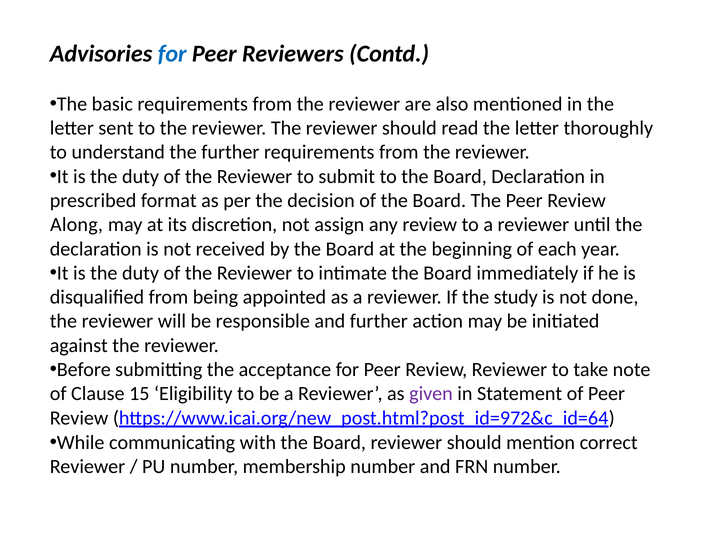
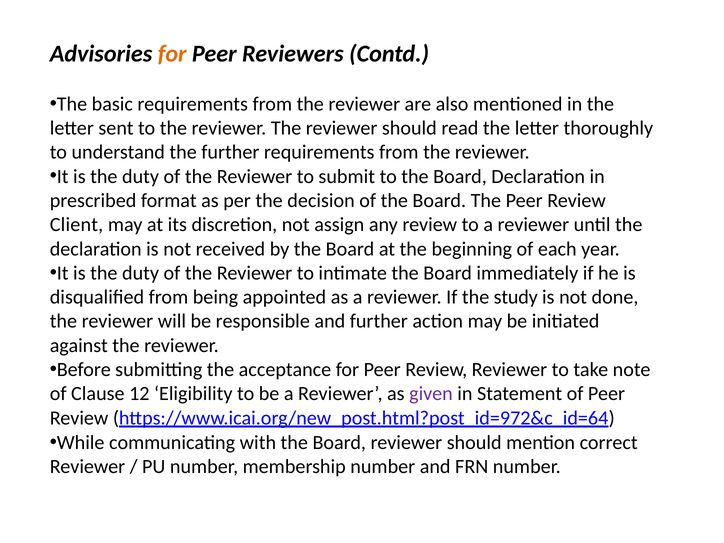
for colour: blue -> orange (172, 54)
Along: Along -> Client (76, 225)
15: 15 -> 12 (139, 394)
